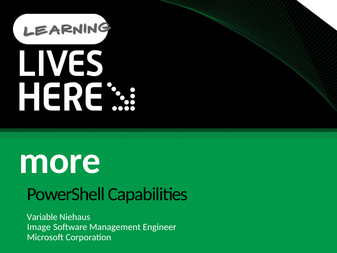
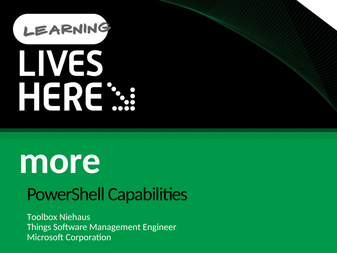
Variable: Variable -> Toolbox (42, 217)
Image: Image -> Things (39, 227)
